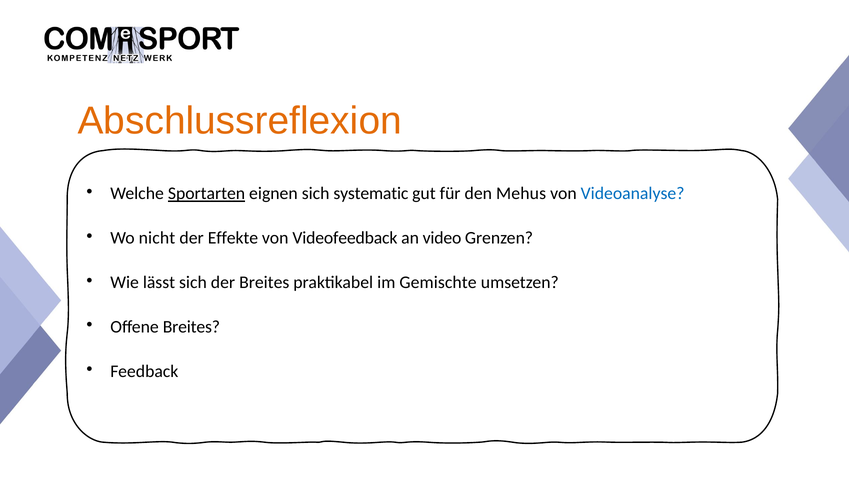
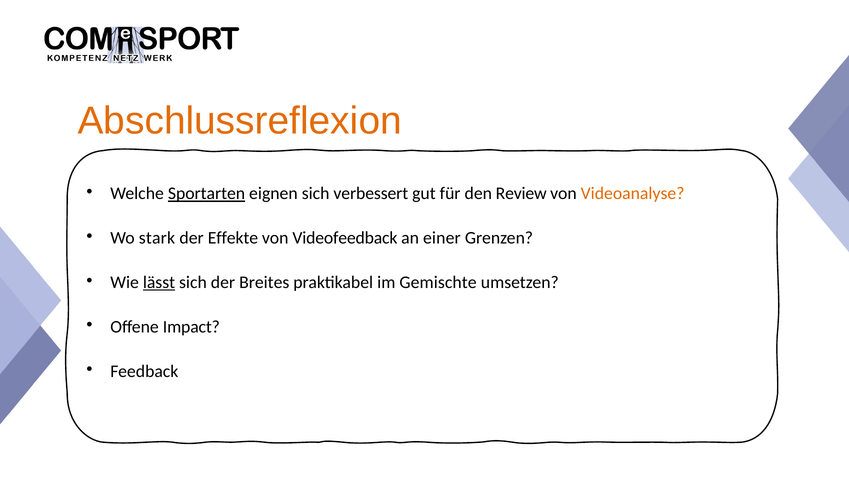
systematic: systematic -> verbessert (371, 193)
Mehus: Mehus -> Review (521, 193)
Videoanalyse colour: blue -> orange (633, 193)
nicht: nicht -> stark (157, 238)
video: video -> einer (442, 238)
lässt underline: none -> present (159, 282)
Offene Breites: Breites -> Impact (191, 327)
